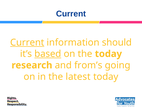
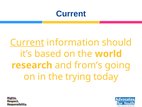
based underline: present -> none (48, 54)
the today: today -> world (108, 54)
latest: latest -> trying (78, 76)
